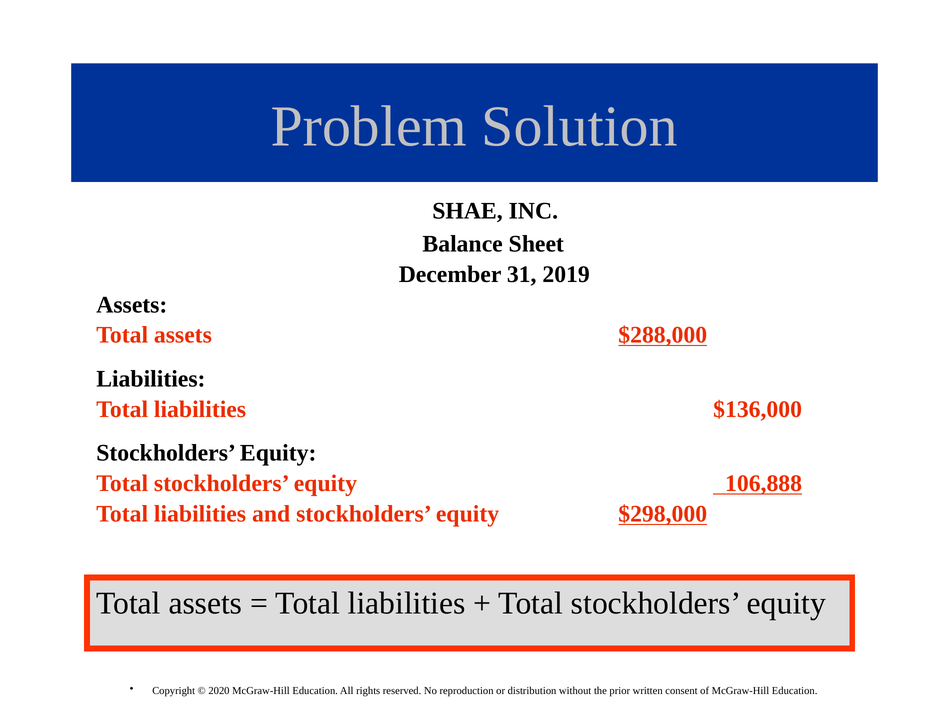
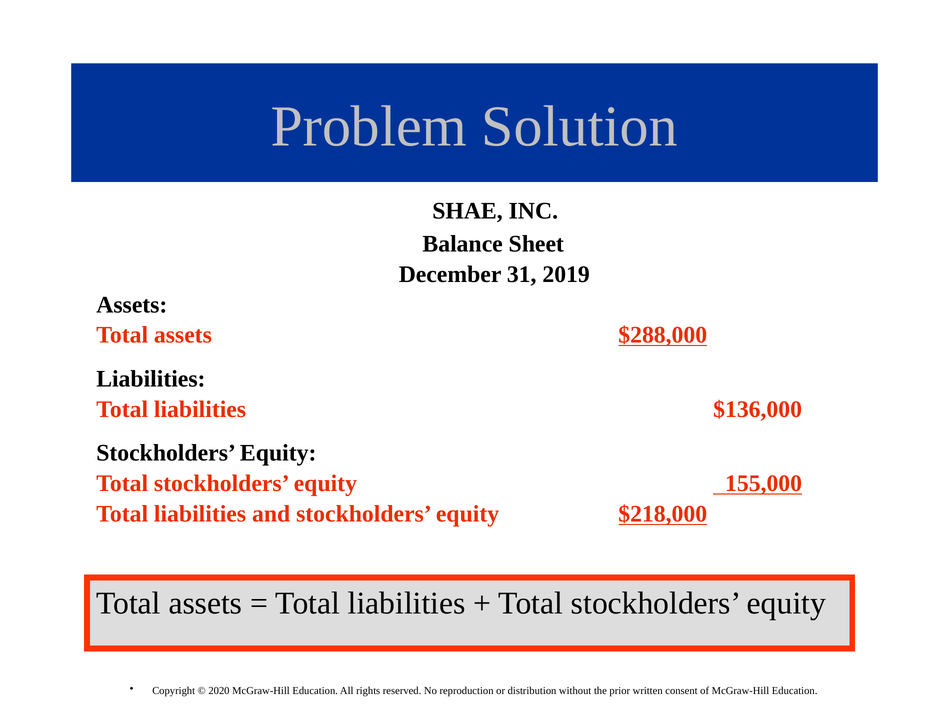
106,888: 106,888 -> 155,000 (764, 483)
$298,000: $298,000 -> $218,000 (663, 514)
